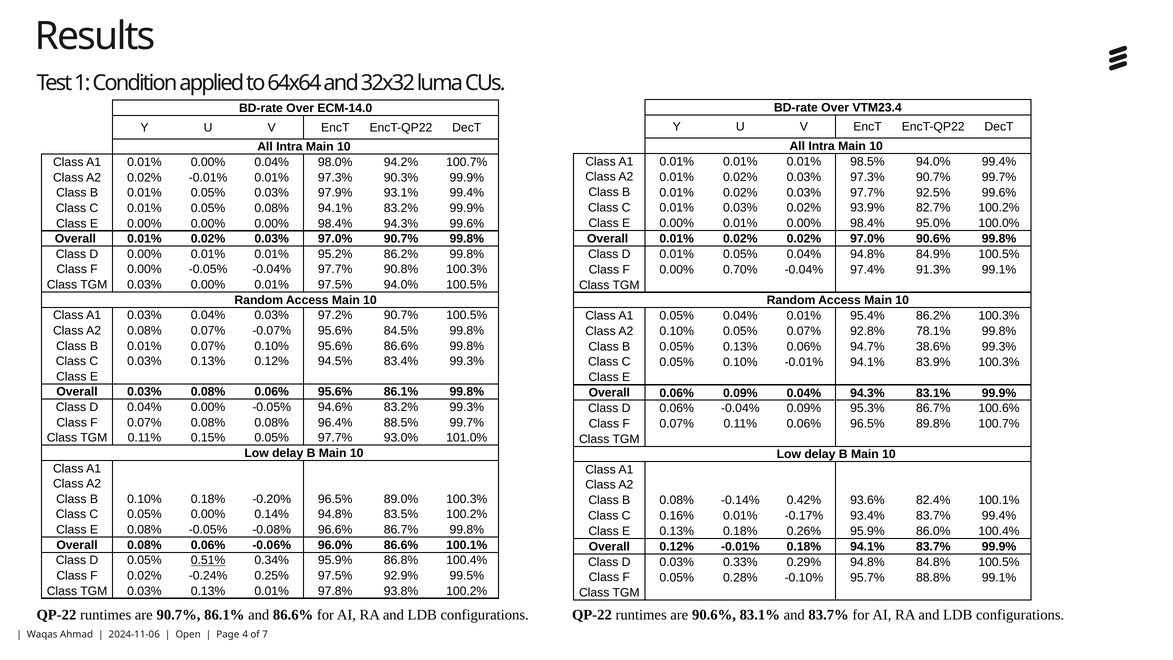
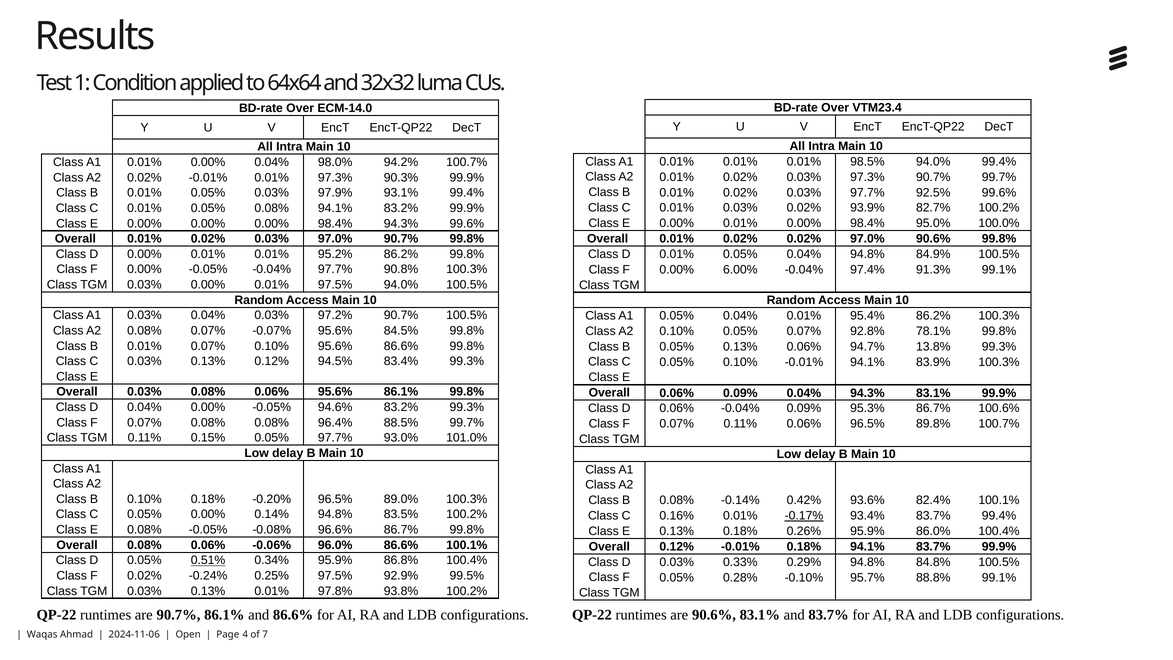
0.70%: 0.70% -> 6.00% (740, 270)
38.6%: 38.6% -> 13.8% (933, 347)
-0.17% underline: none -> present (804, 516)
